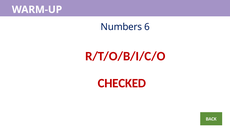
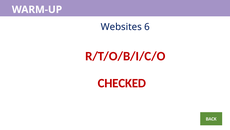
Numbers: Numbers -> Websites (121, 27)
